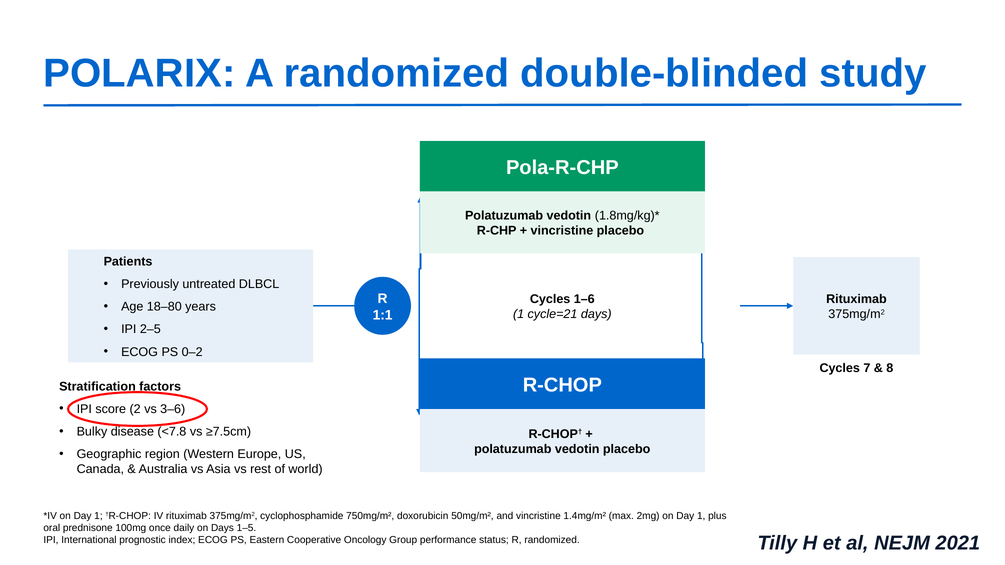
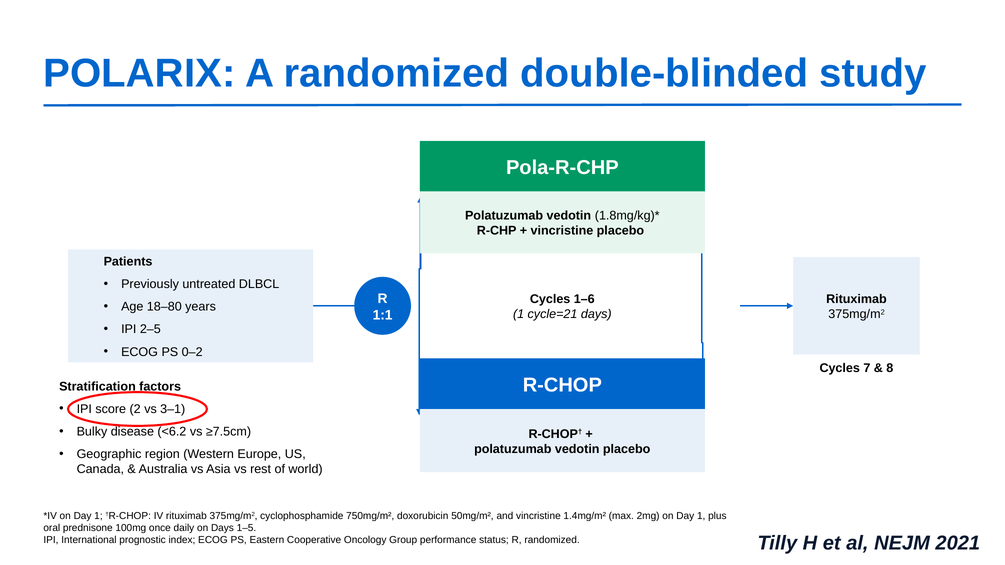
3–6: 3–6 -> 3–1 (173, 409)
<7.8: <7.8 -> <6.2 (172, 432)
